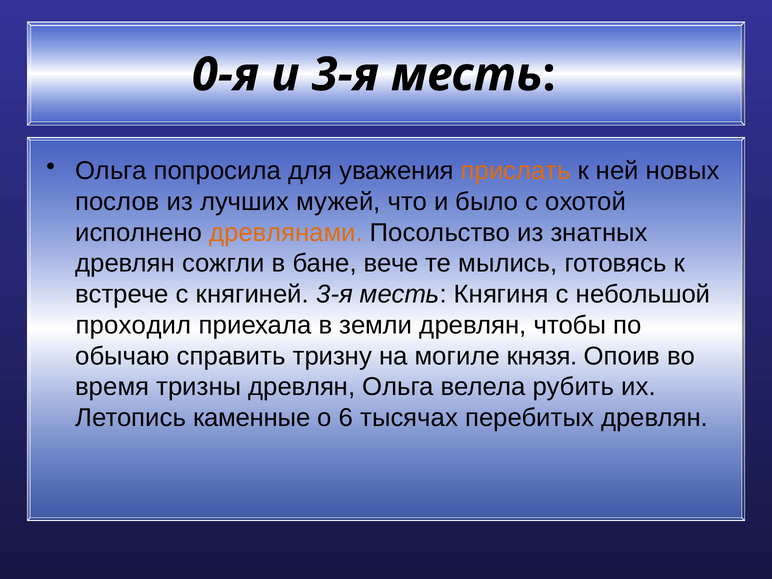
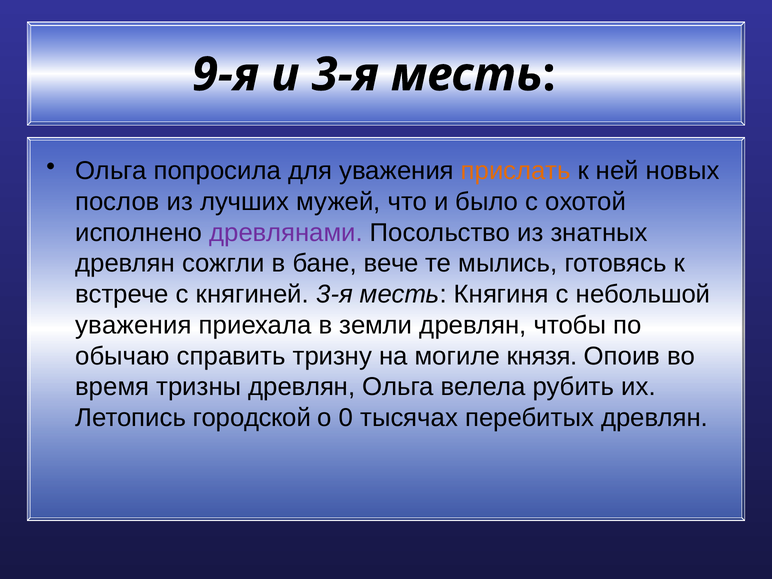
0-я: 0-я -> 9-я (225, 75)
древлянами colour: orange -> purple (286, 233)
проходил: проходил -> уважения (133, 325)
каменные: каменные -> городской (252, 418)
6: 6 -> 0 (346, 418)
